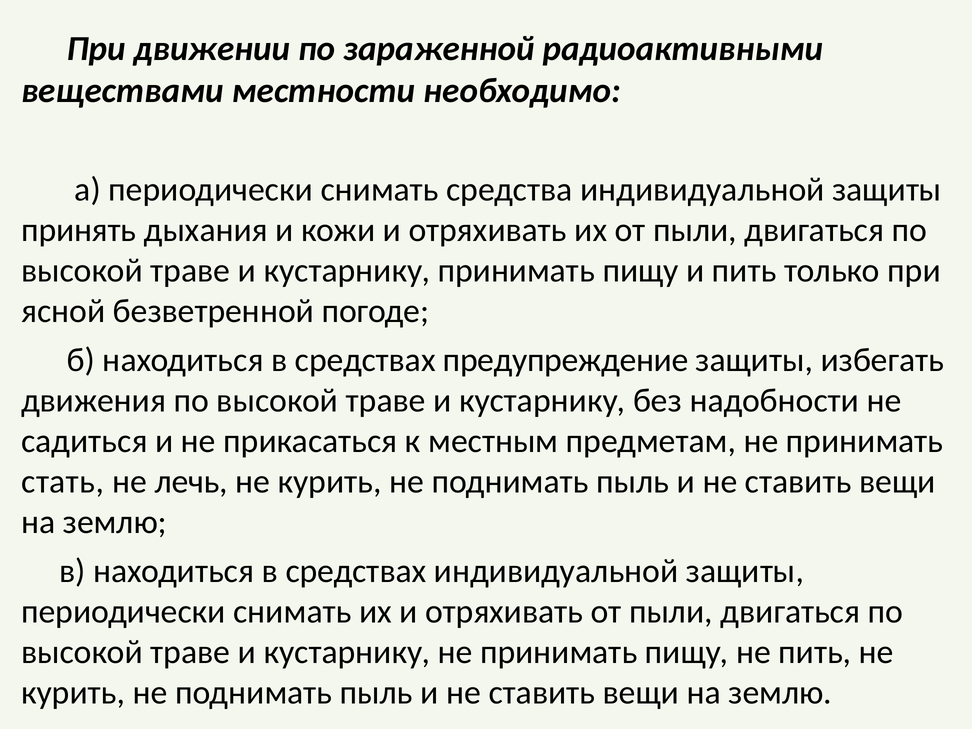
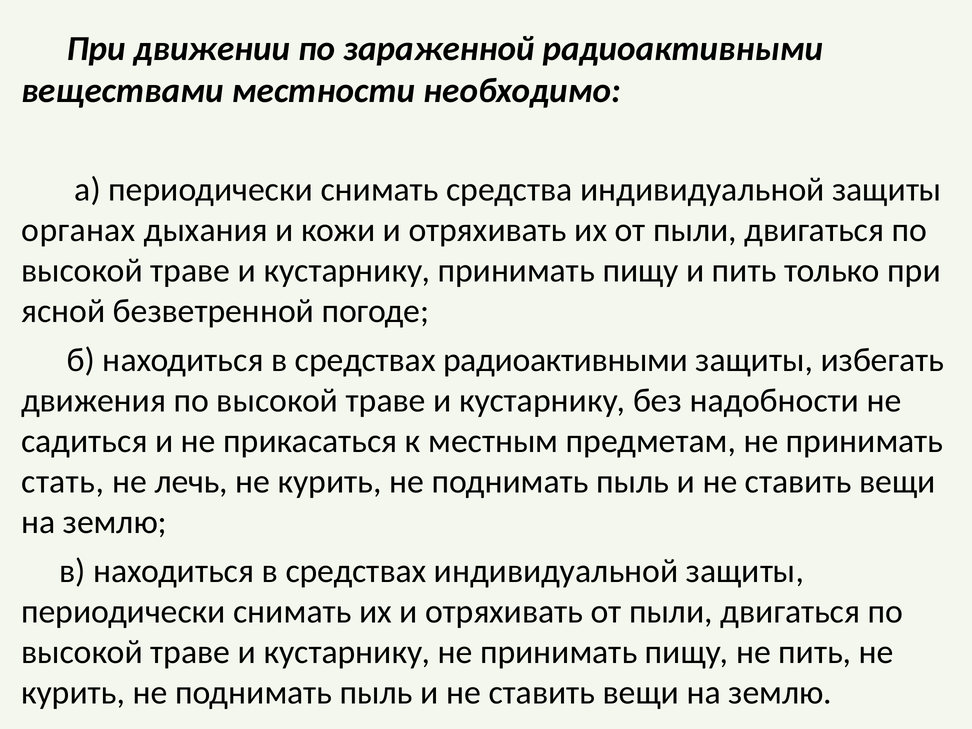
принять: принять -> органах (78, 230)
средствах предупреждение: предупреждение -> радиоактивными (566, 360)
